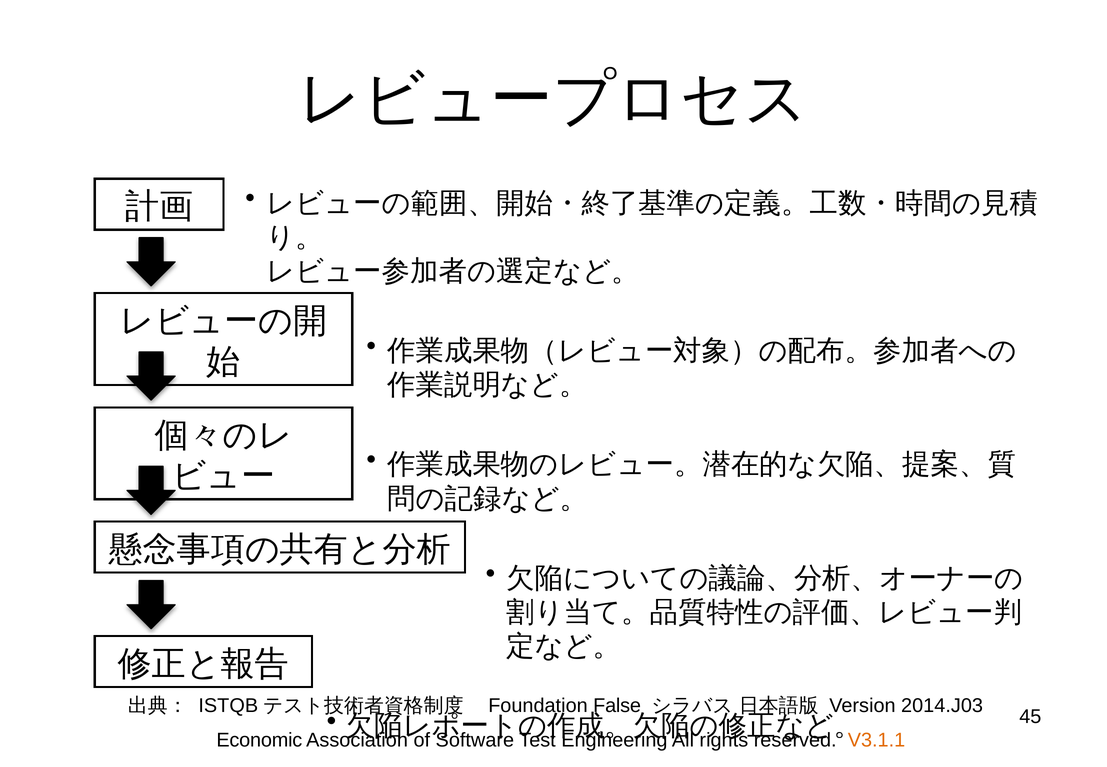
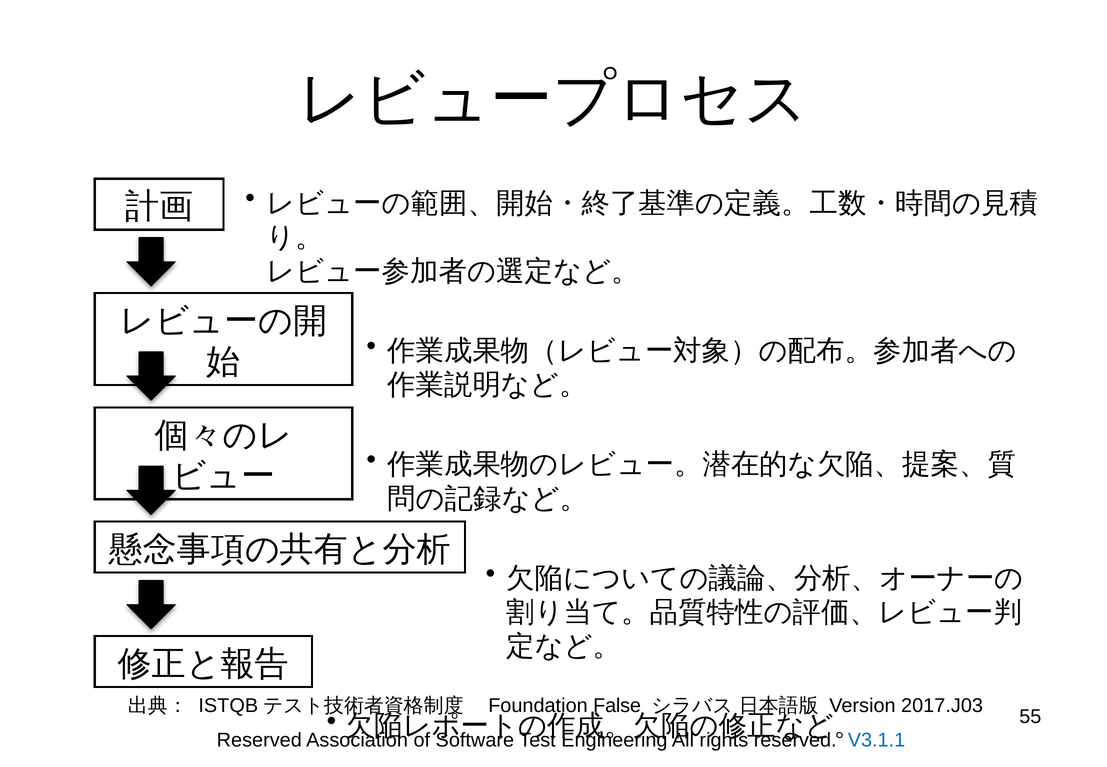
2014.J03: 2014.J03 -> 2017.J03 (942, 705)
45: 45 -> 55 (1030, 716)
Economic: Economic -> Reserved (259, 740)
V3.1.1 colour: orange -> blue (876, 740)
